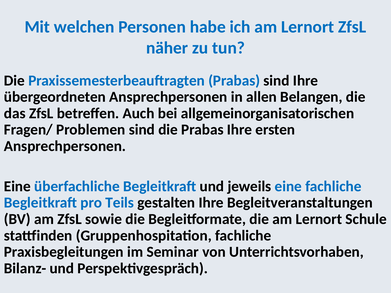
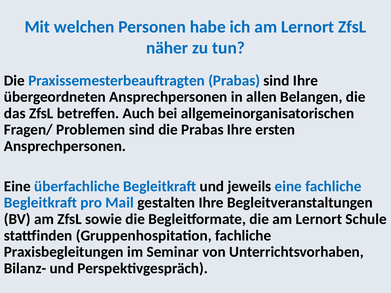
Teils: Teils -> Mail (120, 203)
